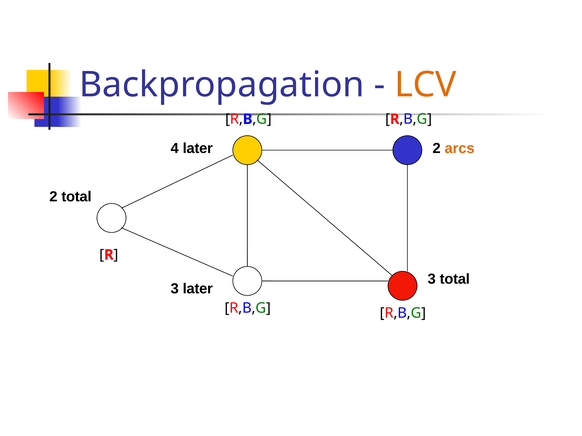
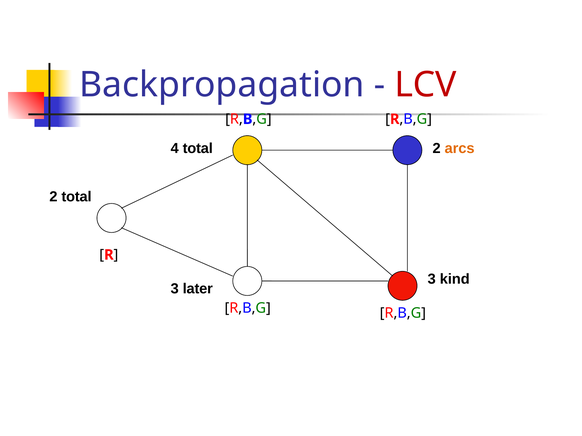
LCV colour: orange -> red (426, 85)
4 later: later -> total (198, 148)
3 total: total -> kind (455, 279)
